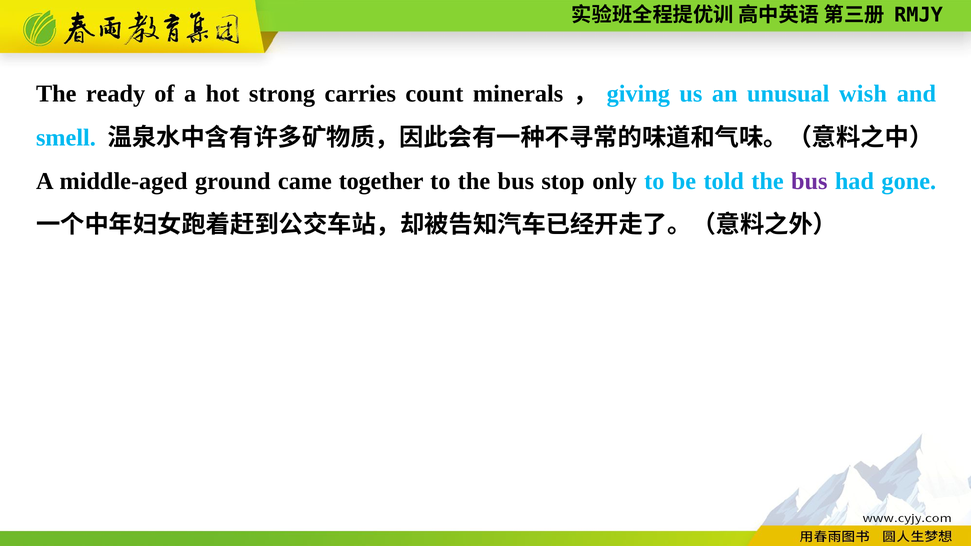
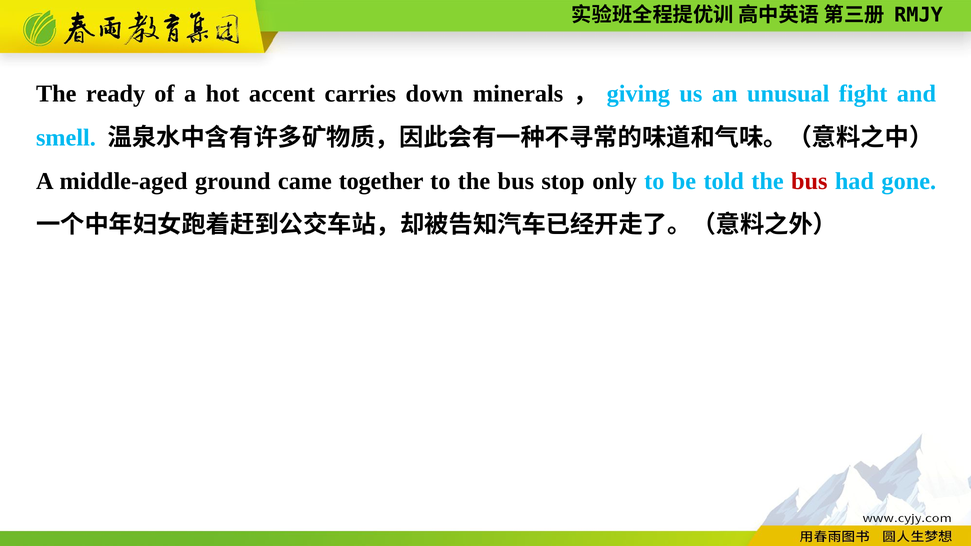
strong: strong -> accent (282, 94)
count: count -> down (434, 94)
wish: wish -> fight (863, 94)
bus colour: purple -> red (809, 181)
